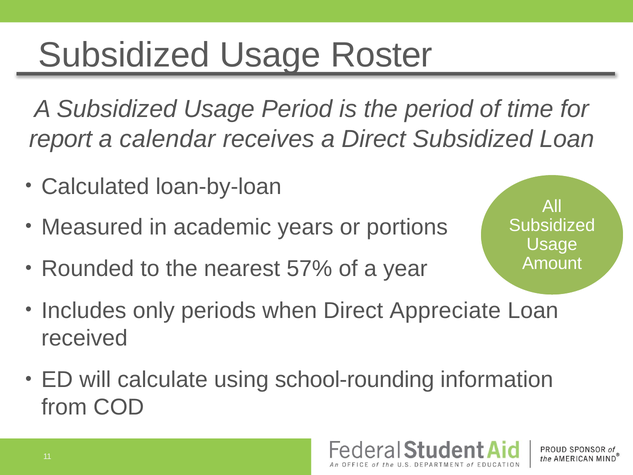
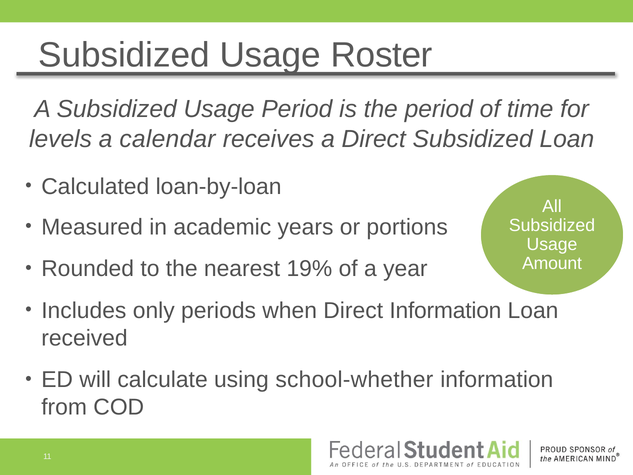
report: report -> levels (61, 139)
57%: 57% -> 19% (309, 269)
Direct Appreciate: Appreciate -> Information (445, 311)
school-rounding: school-rounding -> school-whether (354, 380)
